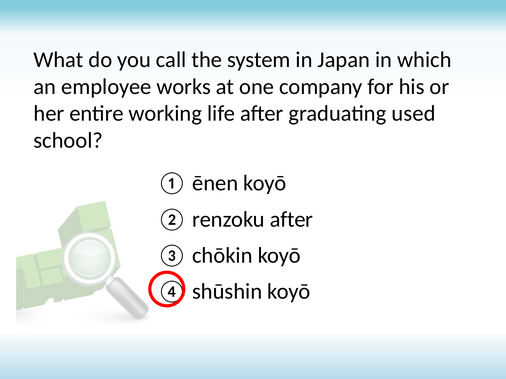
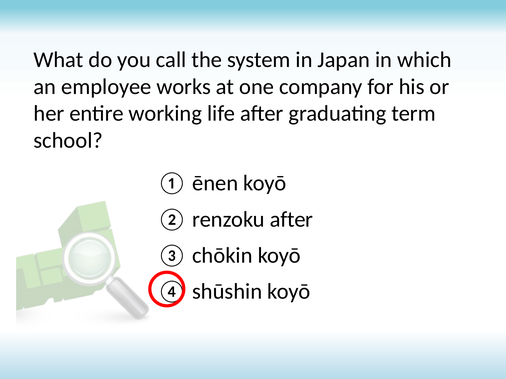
used: used -> term (414, 114)
